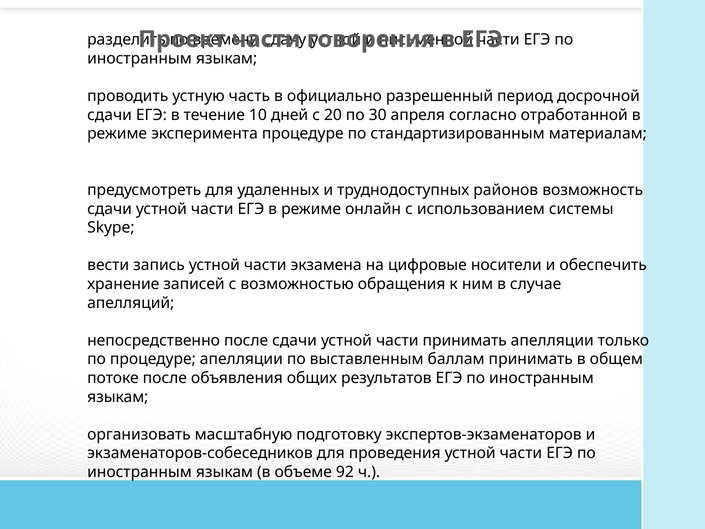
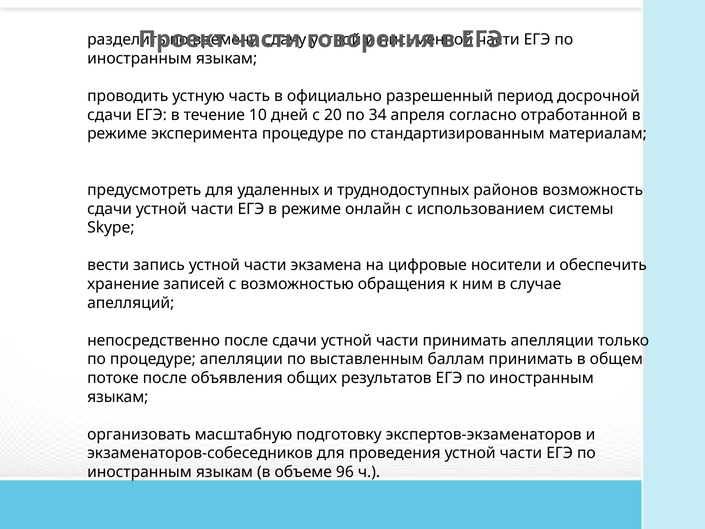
30: 30 -> 34 (378, 115)
92: 92 -> 96 (345, 472)
